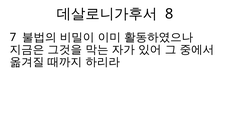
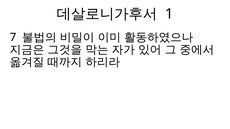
8: 8 -> 1 (169, 14)
